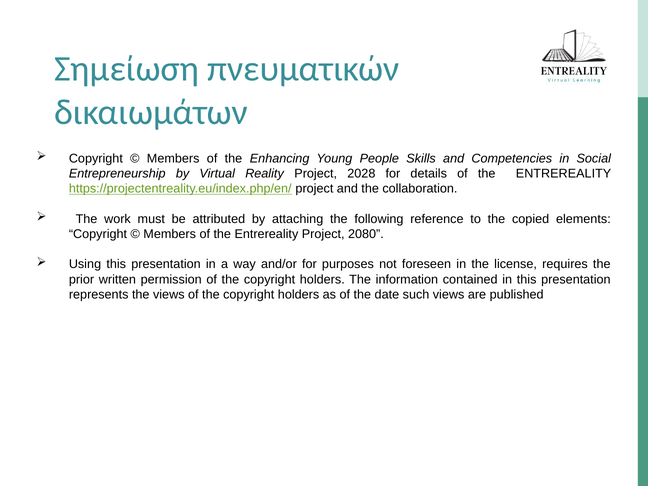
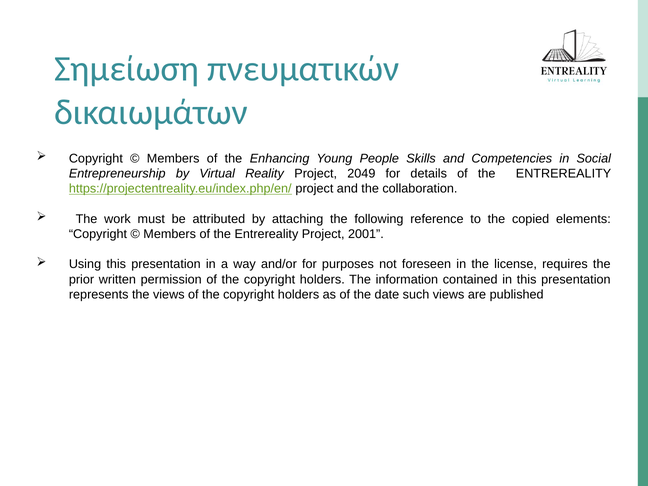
2028: 2028 -> 2049 (361, 174)
2080: 2080 -> 2001 (366, 234)
